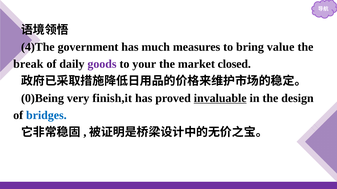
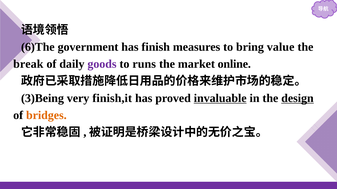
4)The: 4)The -> 6)The (38, 47)
much: much -> finish (156, 47)
your: your -> runs (144, 64)
closed: closed -> online (234, 64)
0)Being: 0)Being -> 3)Being (42, 98)
design underline: none -> present (297, 98)
bridges colour: blue -> orange (46, 116)
